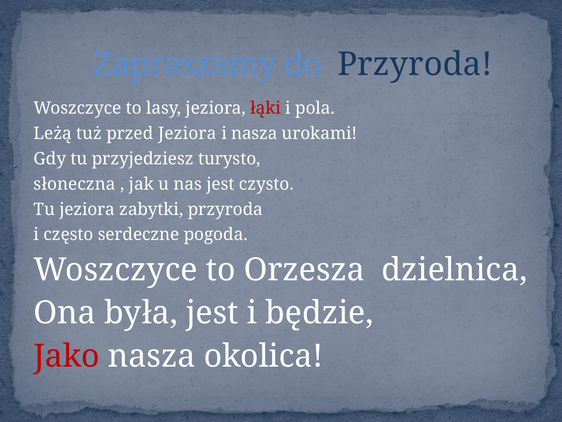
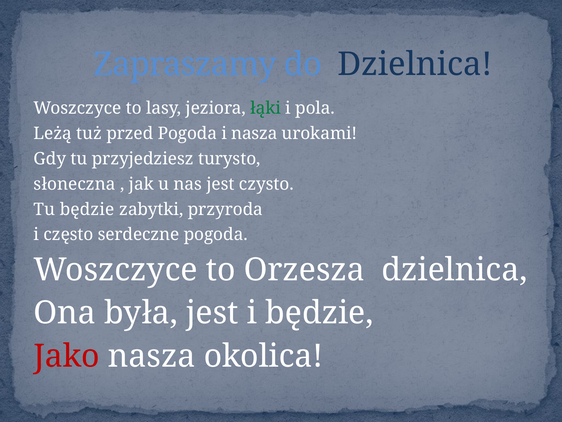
do Przyroda: Przyroda -> Dzielnica (415, 64)
łąki colour: red -> green (266, 108)
przed Jeziora: Jeziora -> Pogoda (187, 133)
Tu jeziora: jeziora -> będzie (87, 209)
